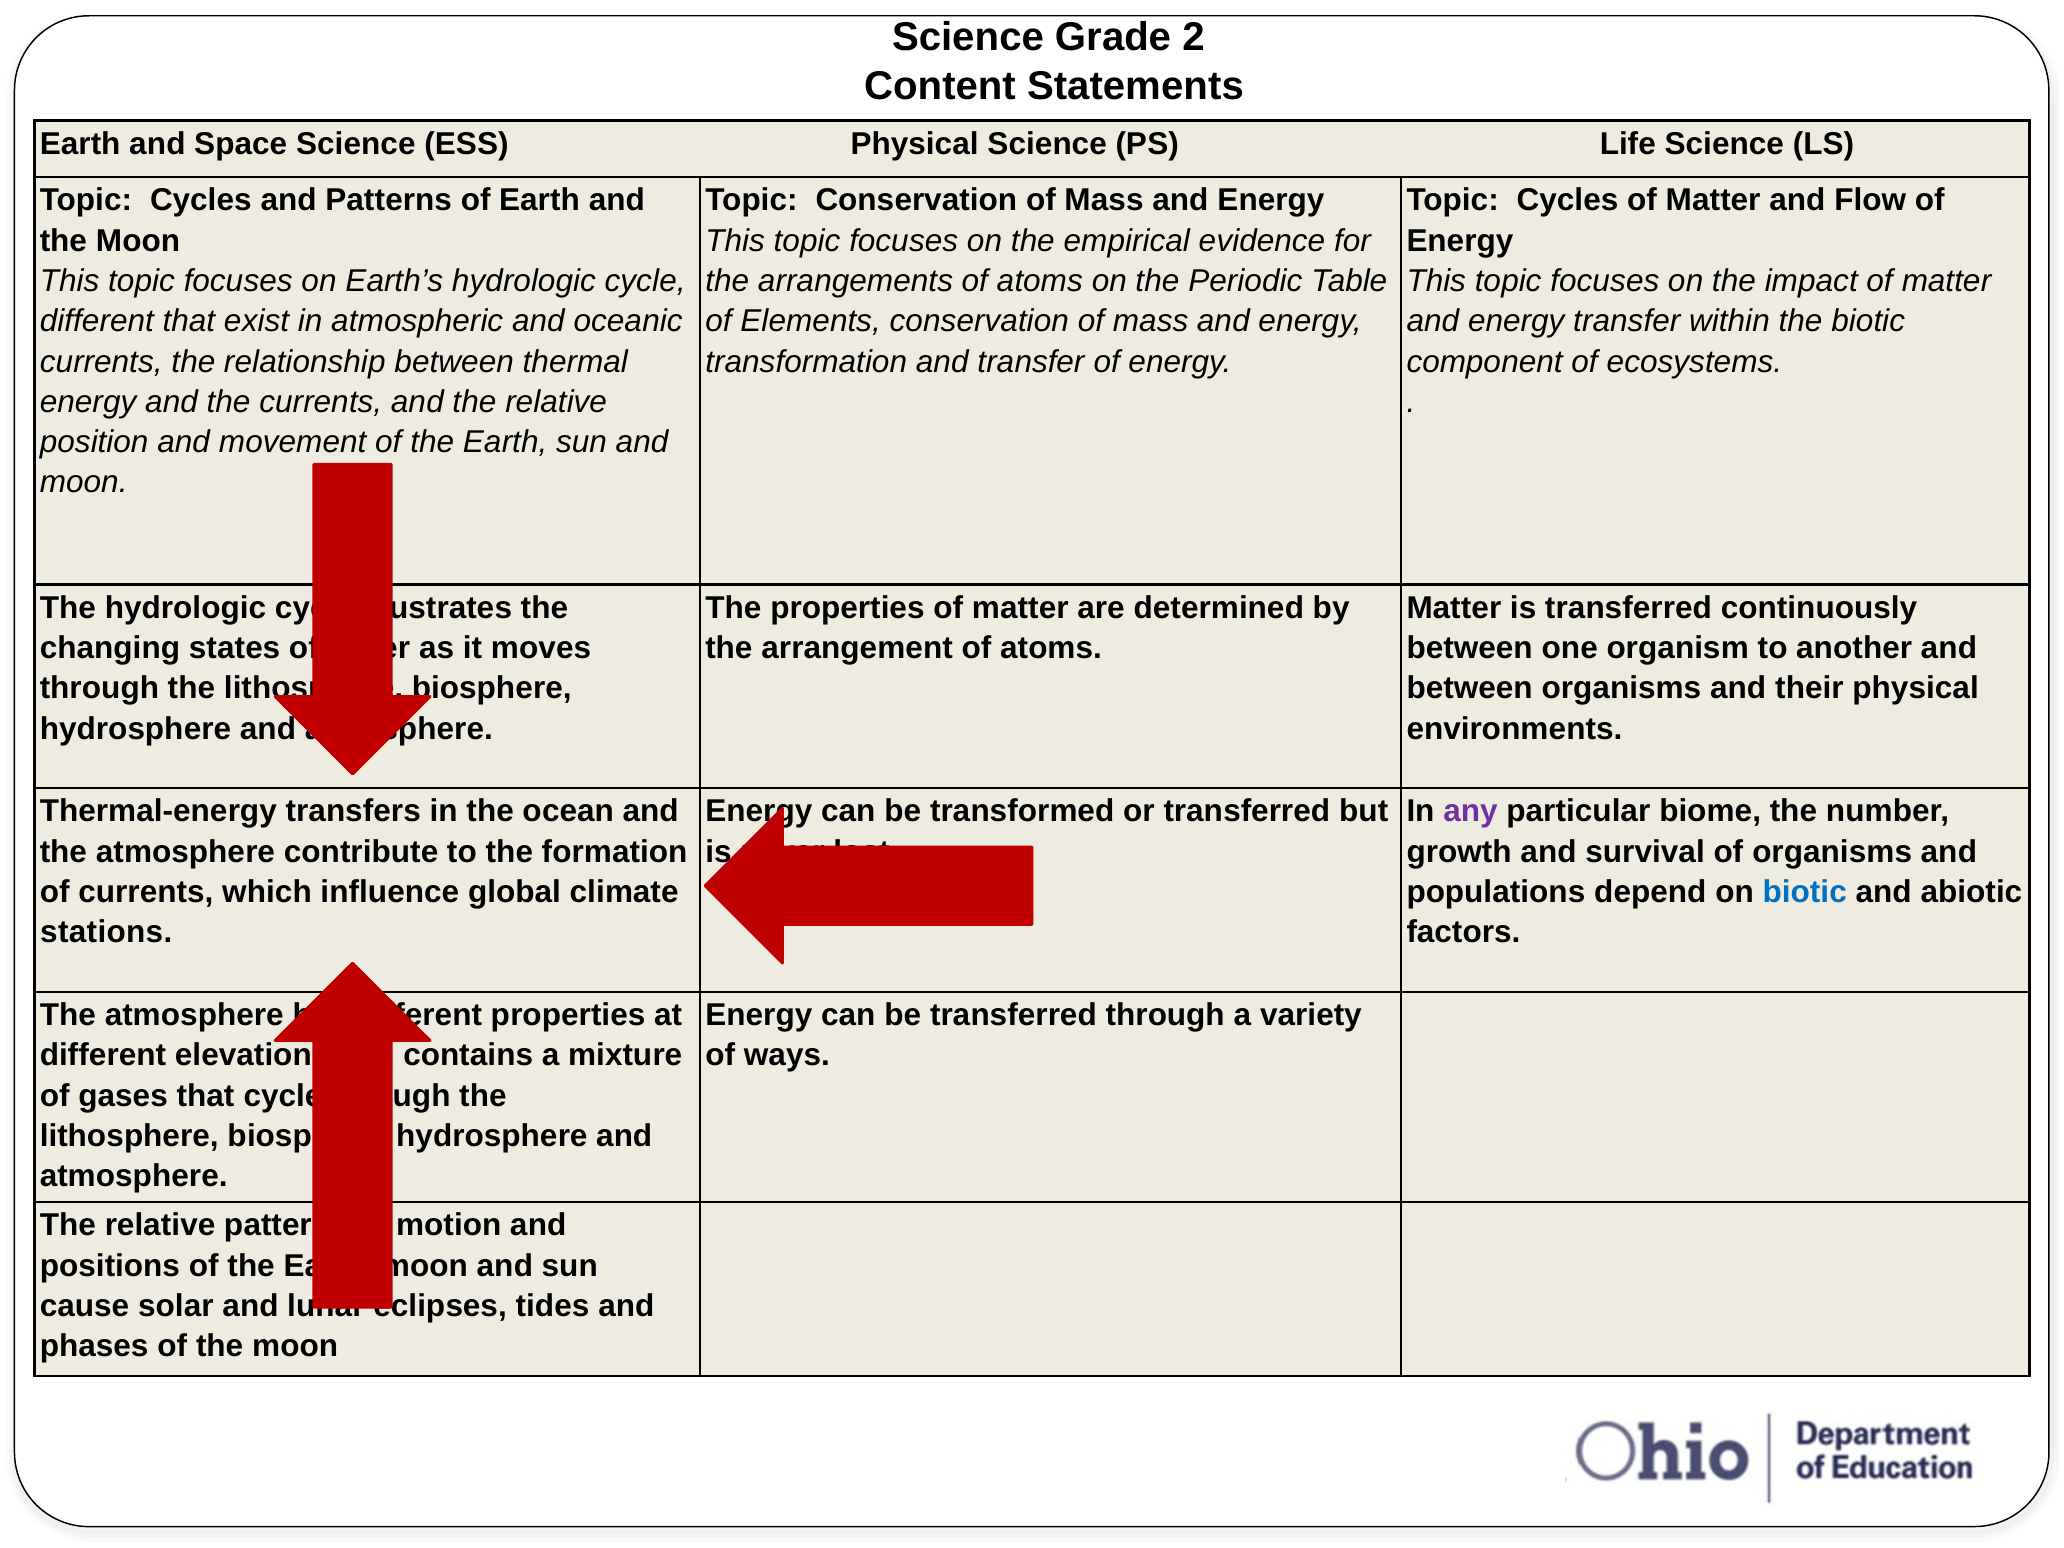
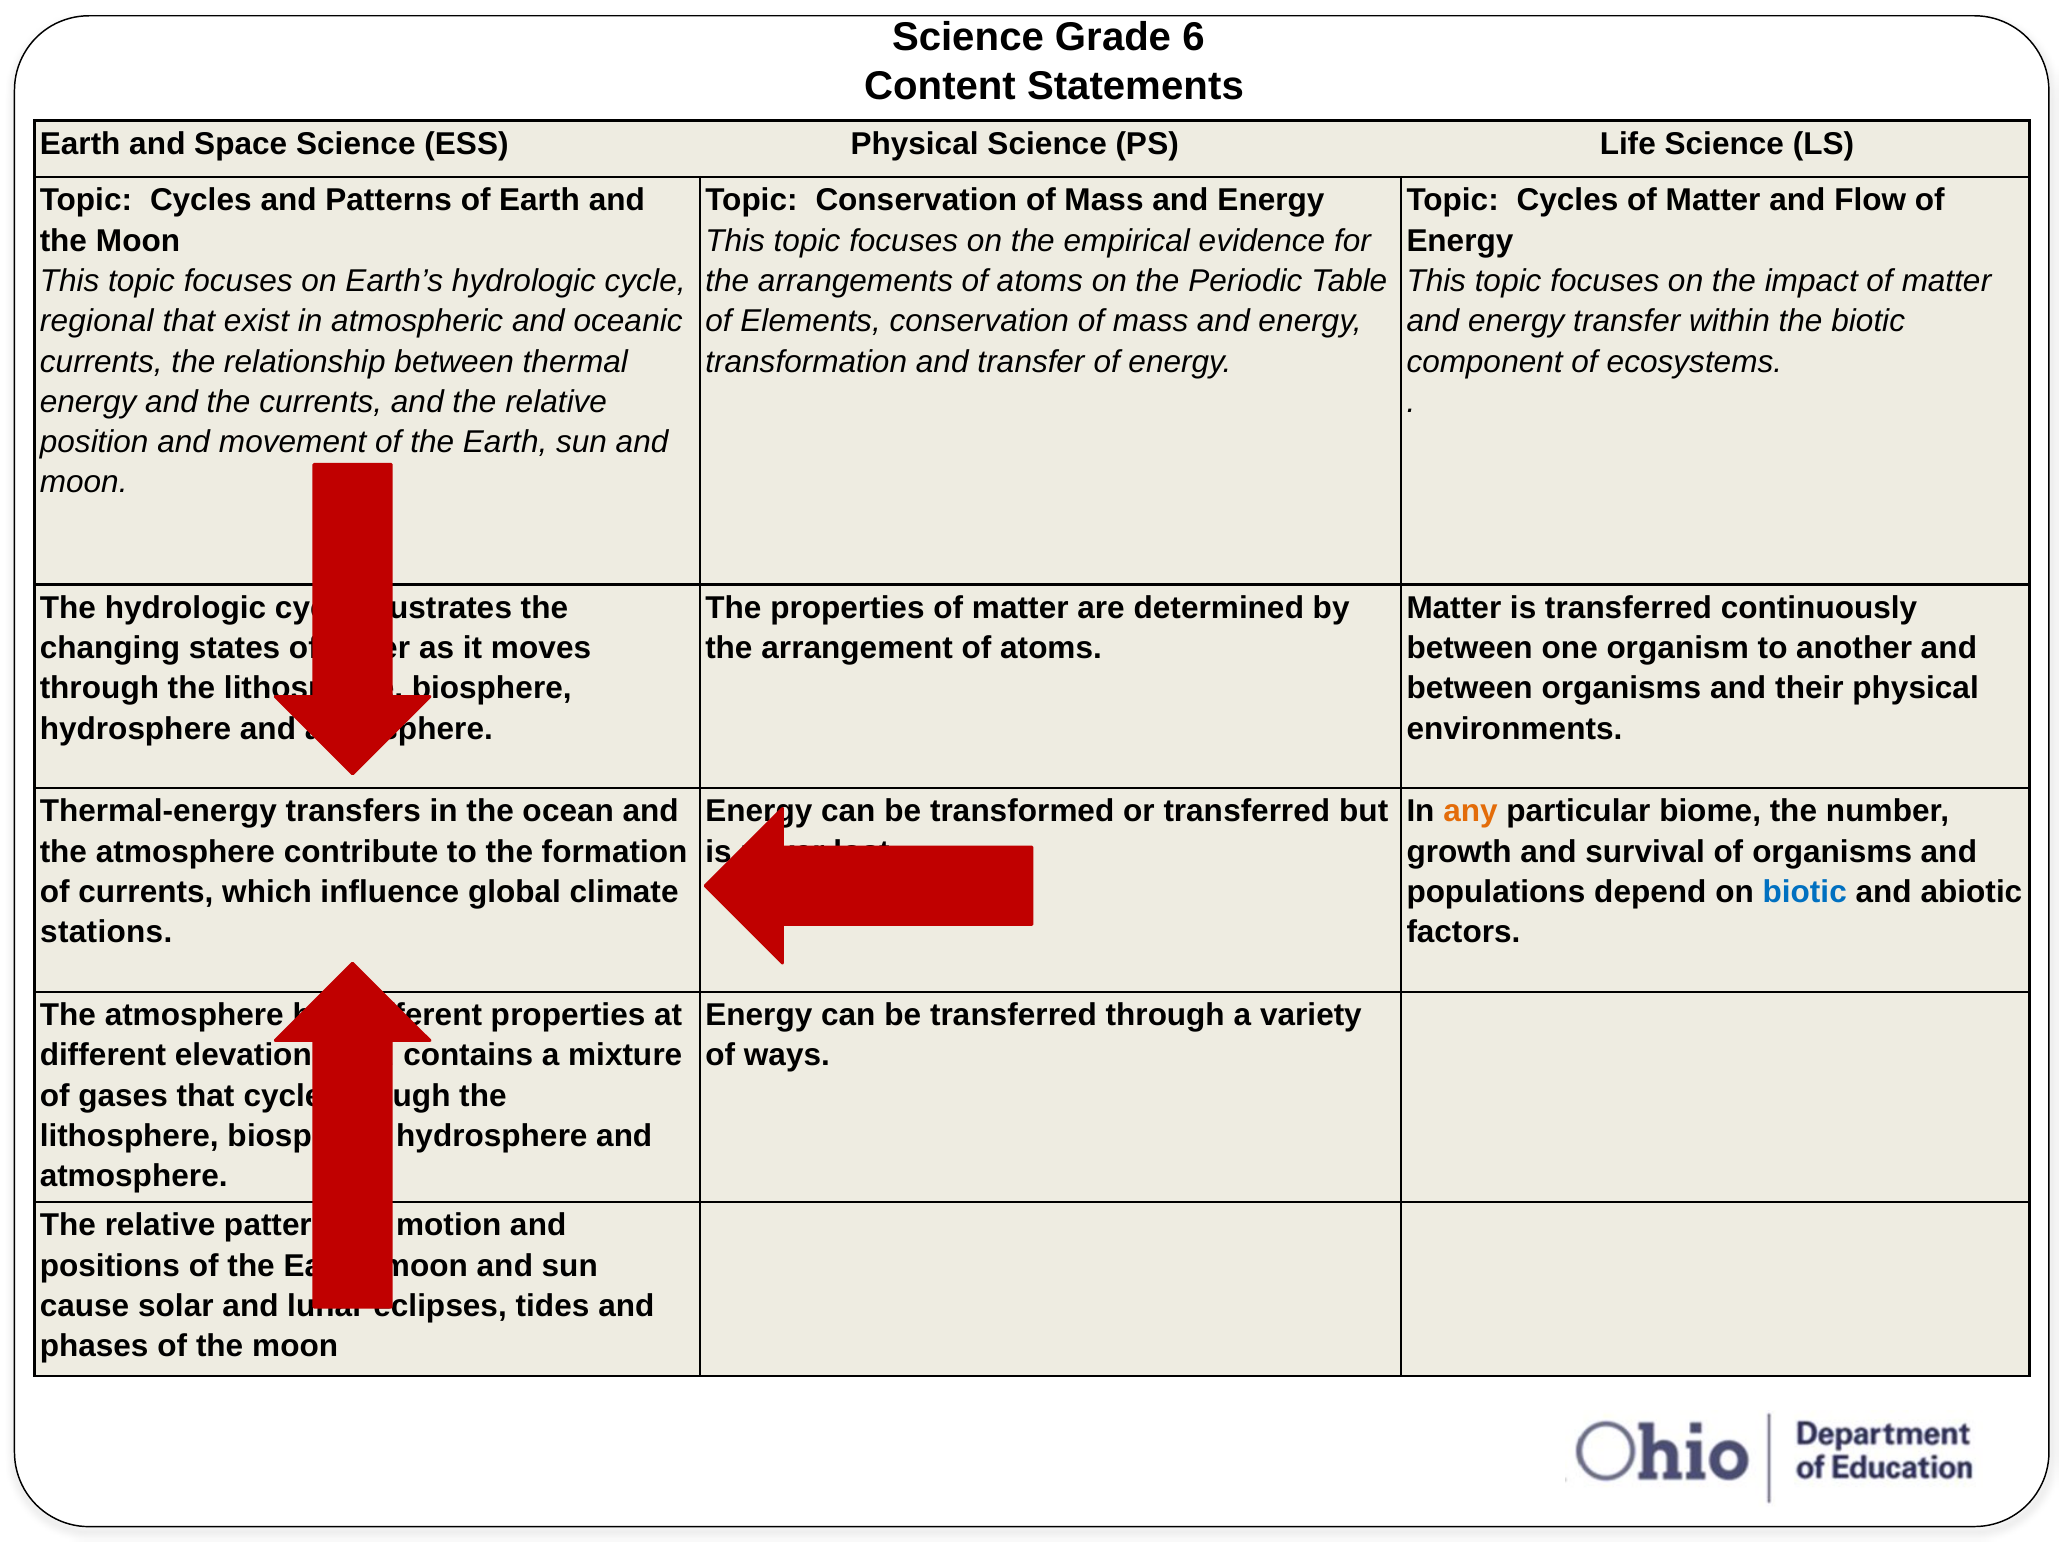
2: 2 -> 6 (1194, 38)
different: different -> regional (97, 321)
any colour: purple -> orange (1470, 812)
